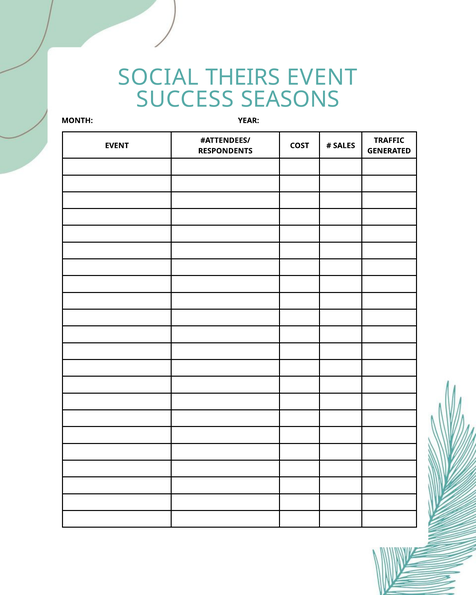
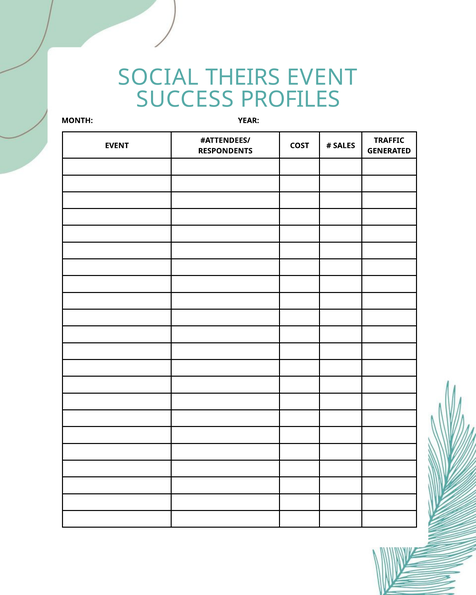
SEASONS: SEASONS -> PROFILES (290, 99)
